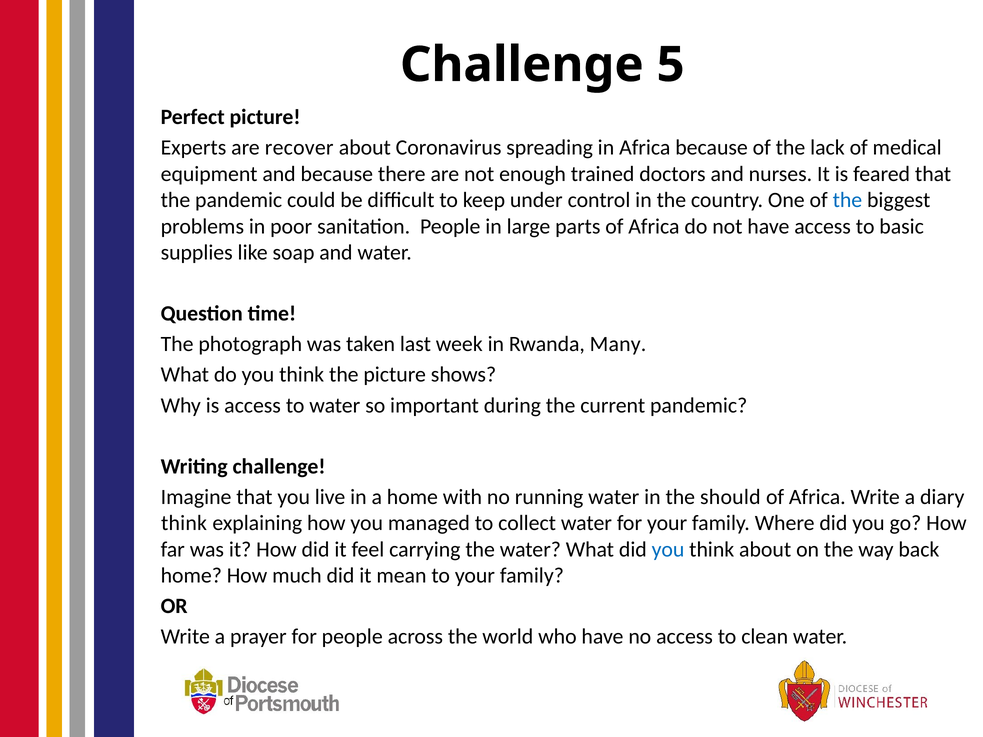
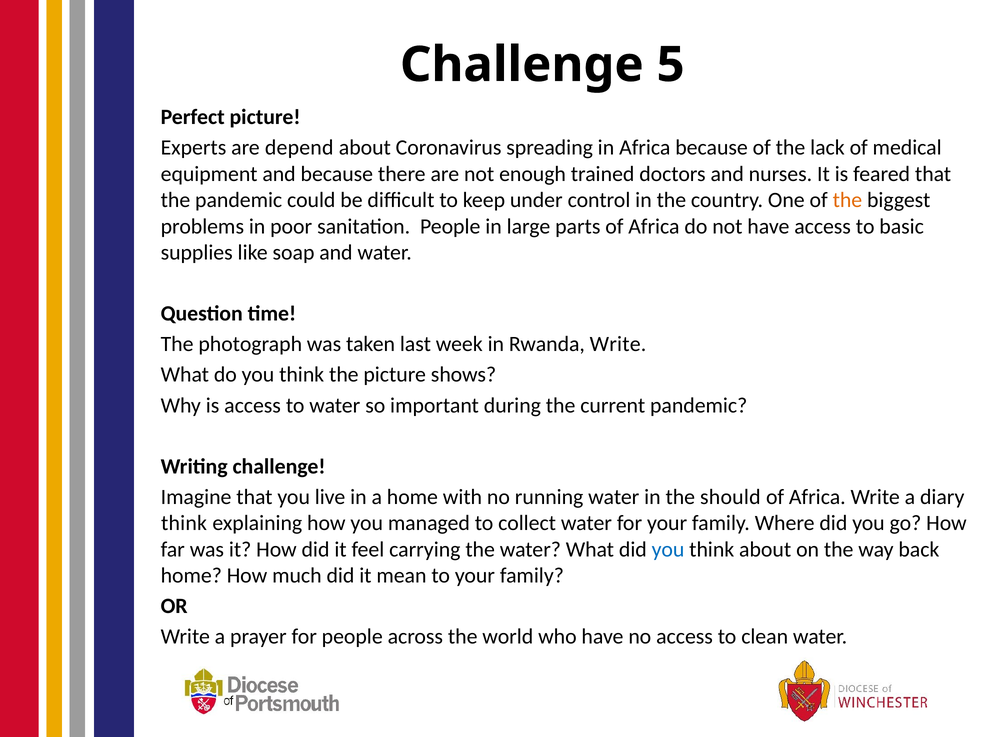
recover: recover -> depend (299, 148)
the colour: blue -> orange (847, 200)
Rwanda Many: Many -> Write (618, 344)
